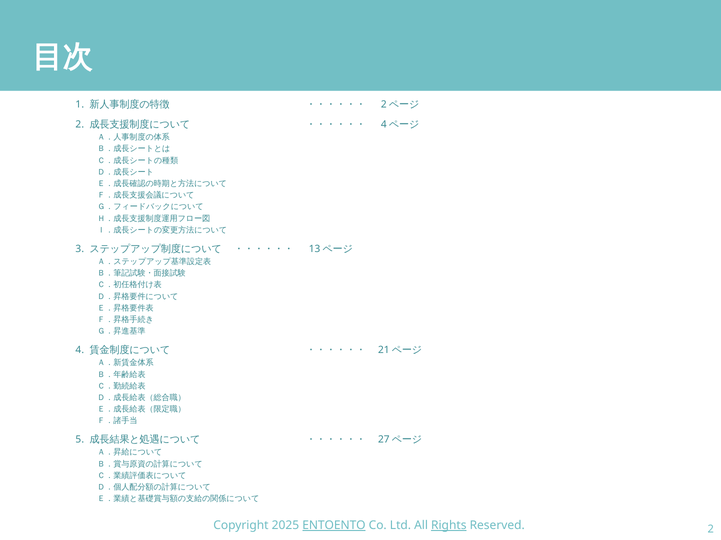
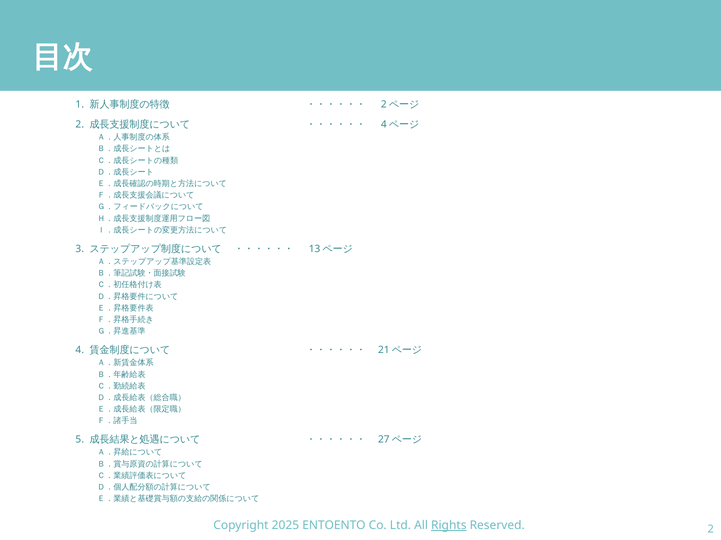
ENTOENTO underline: present -> none (334, 526)
